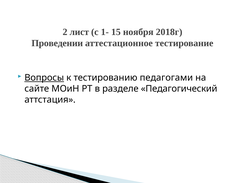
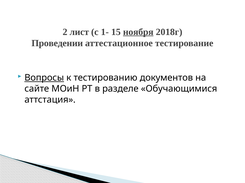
ноября underline: none -> present (138, 32)
педагогами: педагогами -> документов (166, 78)
Педагогический: Педагогический -> Обучающимися (179, 89)
